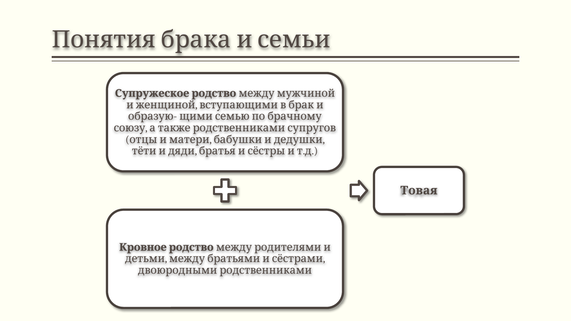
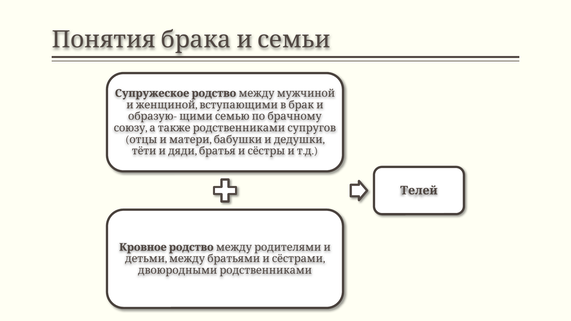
Товая: Товая -> Телей (419, 191)
